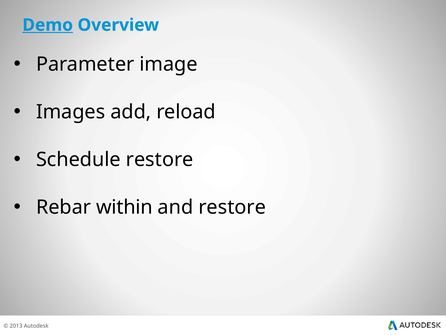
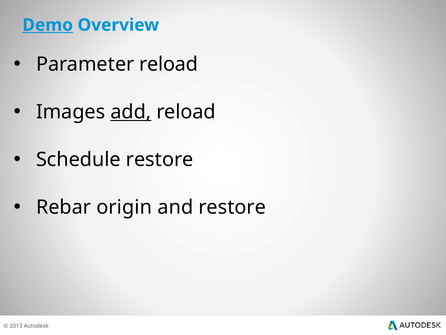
Parameter image: image -> reload (169, 64)
add underline: none -> present (131, 112)
within: within -> origin (124, 207)
